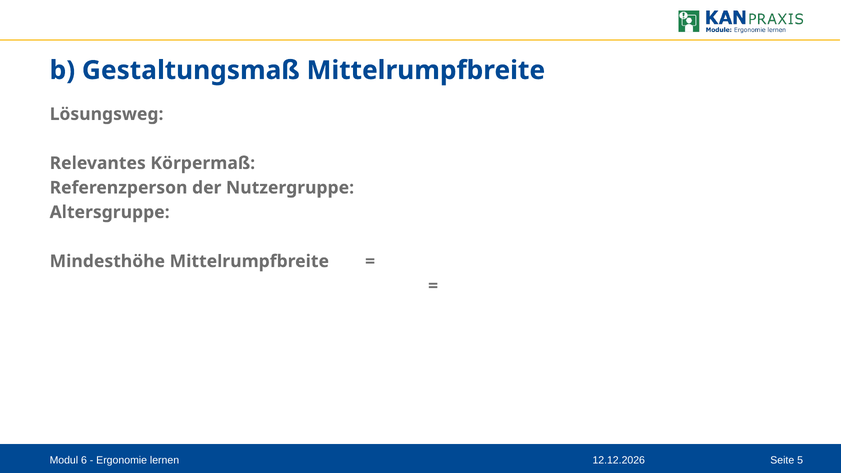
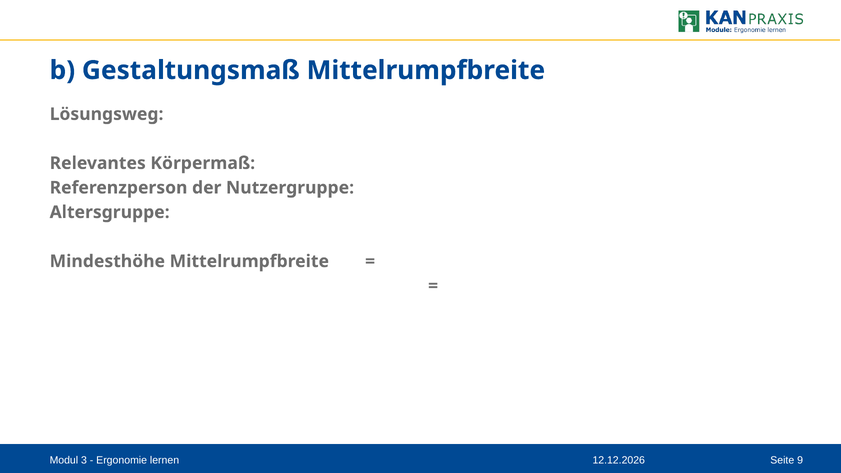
6: 6 -> 3 (84, 460)
5: 5 -> 9 (800, 460)
